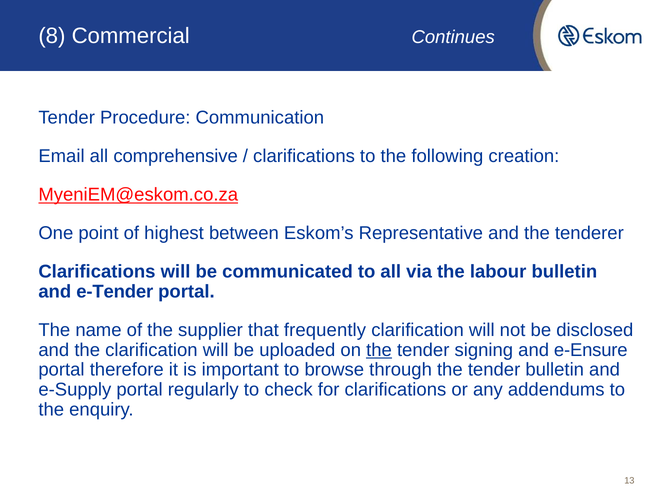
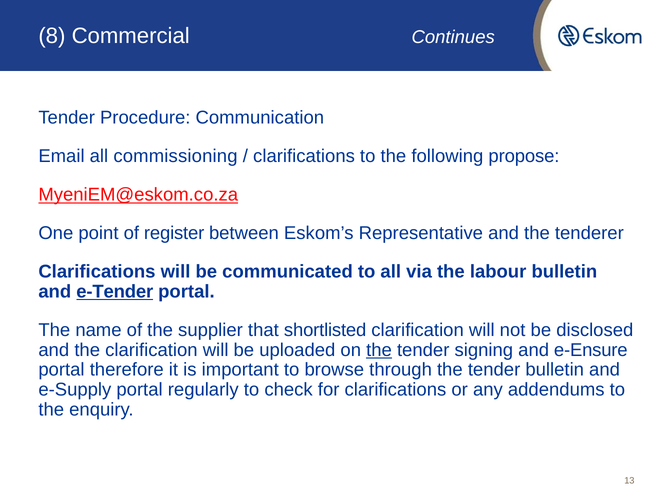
comprehensive: comprehensive -> commissioning (175, 156)
creation: creation -> propose (524, 156)
highest: highest -> register (174, 233)
e-Tender underline: none -> present (115, 291)
frequently: frequently -> shortlisted (325, 330)
